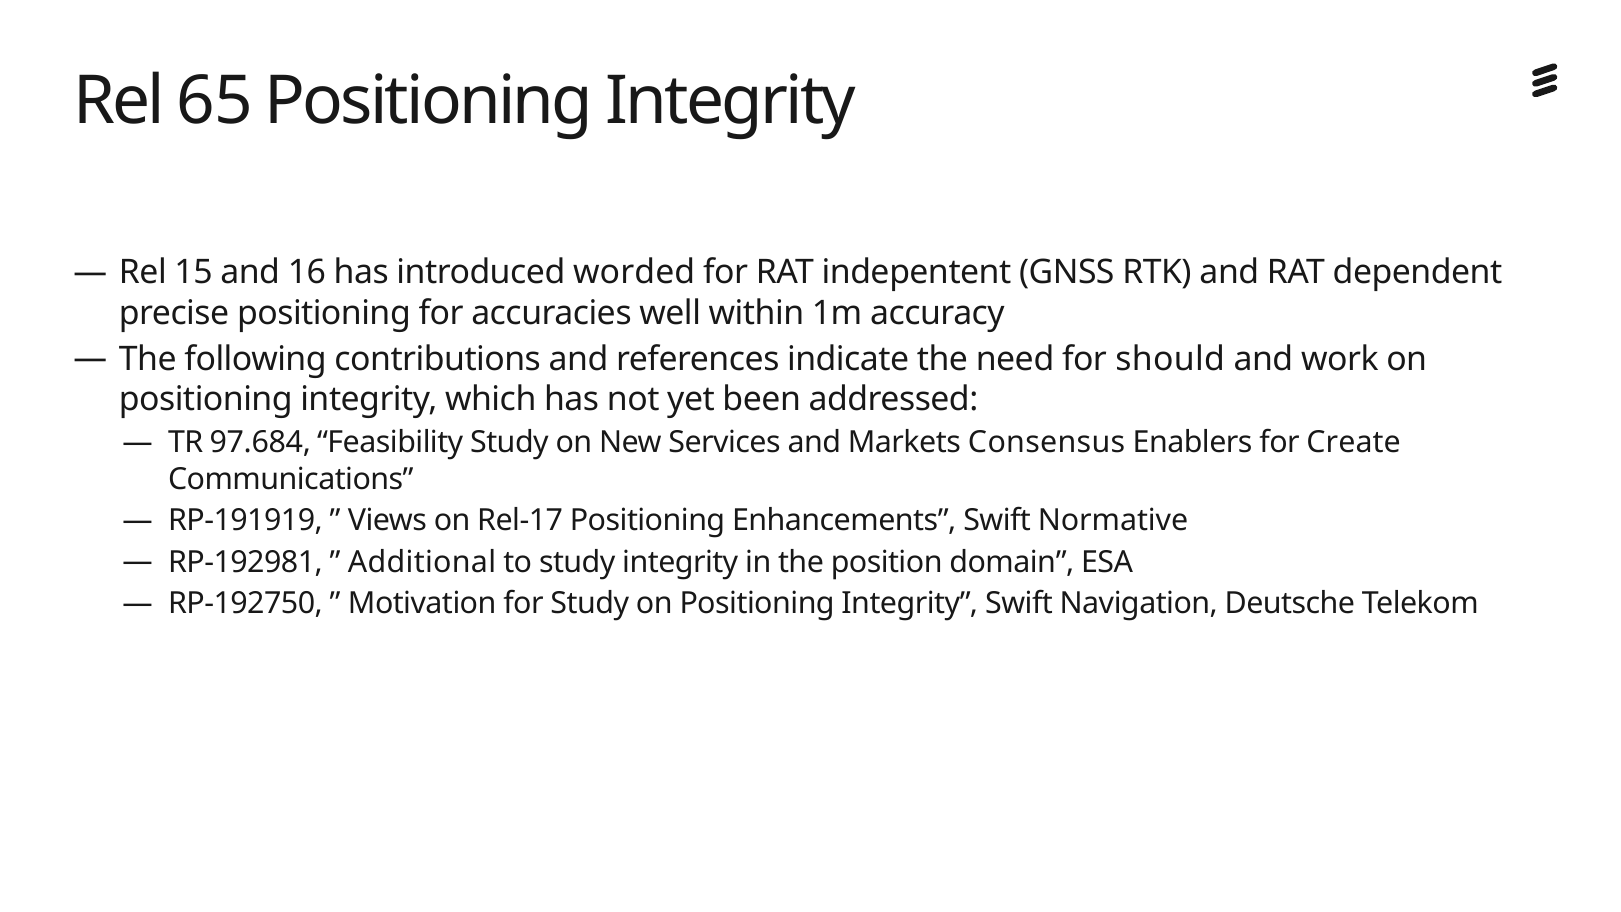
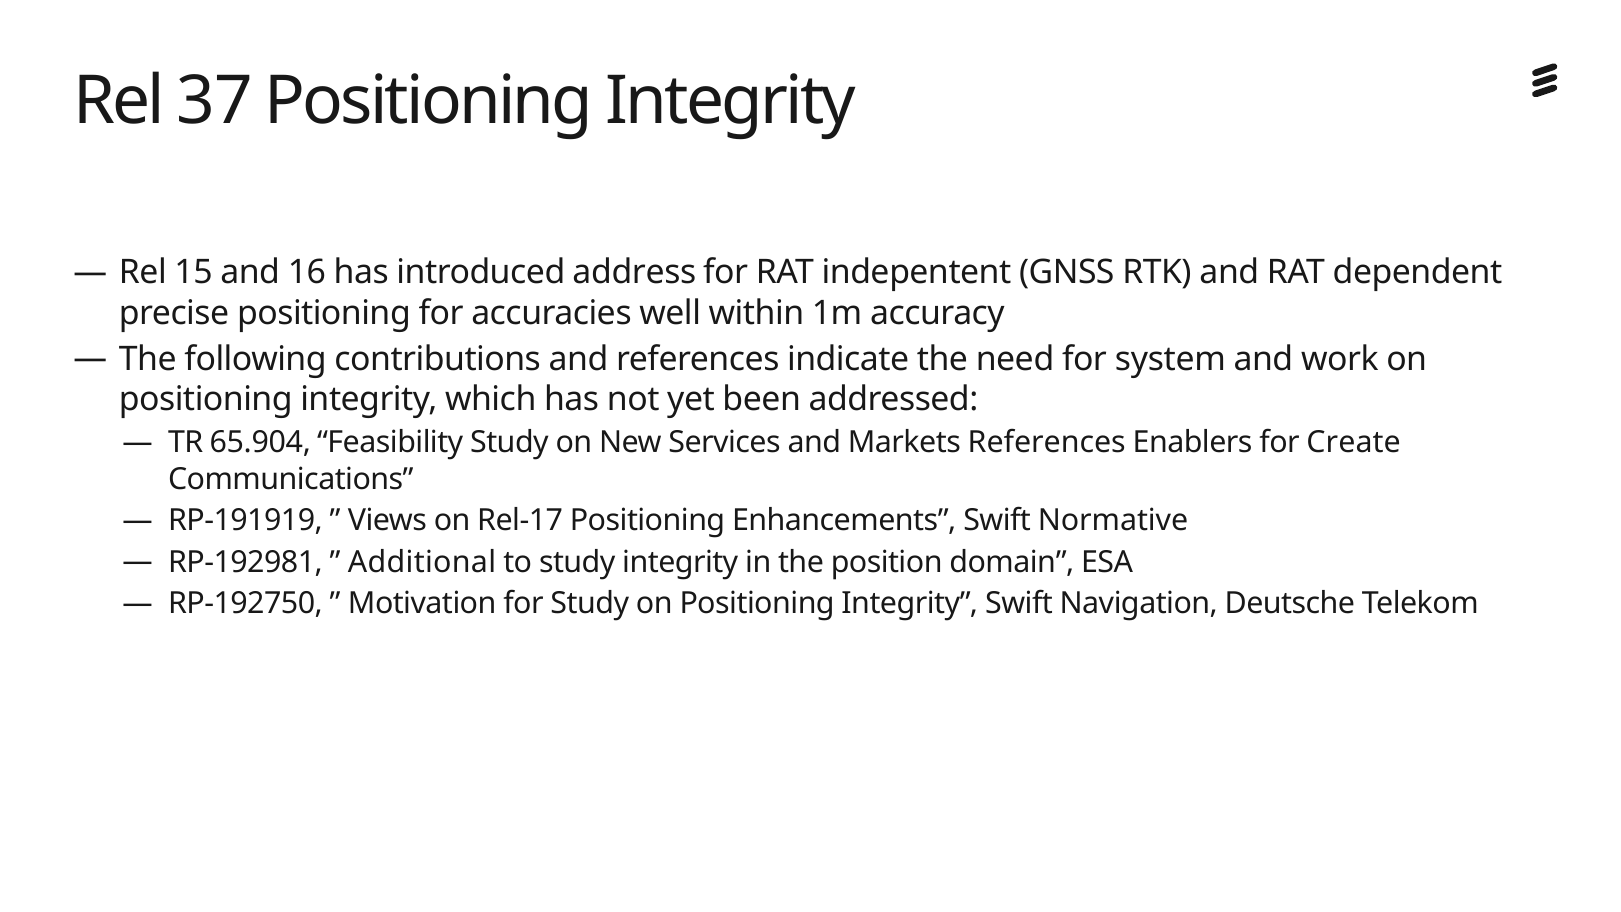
65: 65 -> 37 (215, 101)
worded: worded -> address (634, 273)
should: should -> system (1170, 359)
97.684: 97.684 -> 65.904 (260, 443)
Markets Consensus: Consensus -> References (1047, 443)
